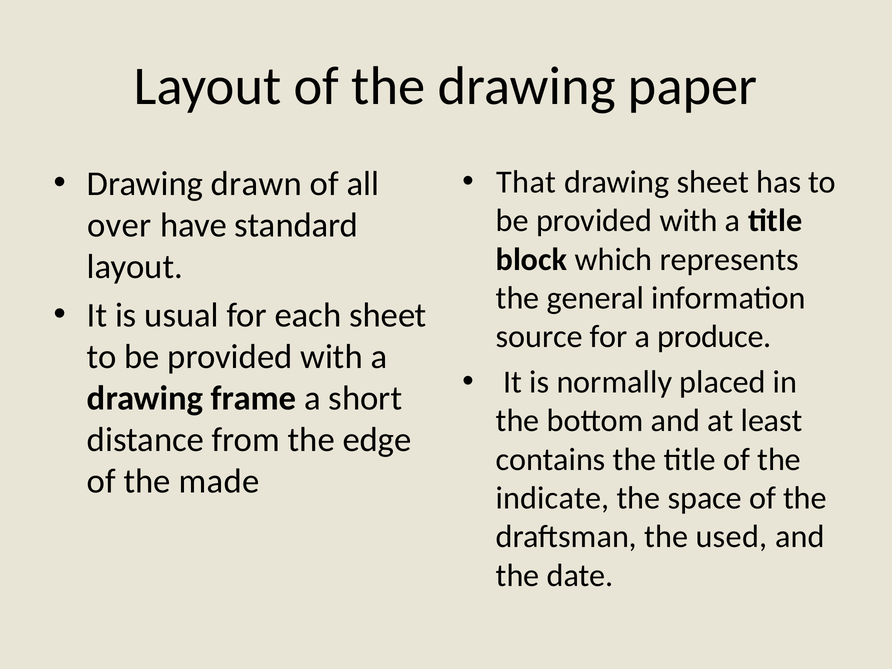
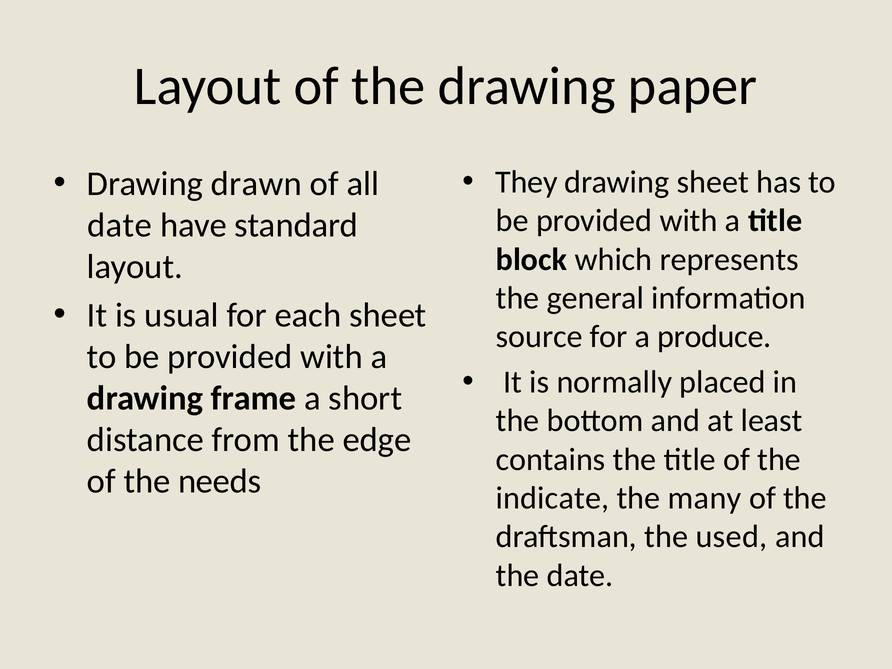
That: That -> They (527, 182)
over: over -> date (119, 225)
made: made -> needs (220, 482)
space: space -> many (705, 498)
